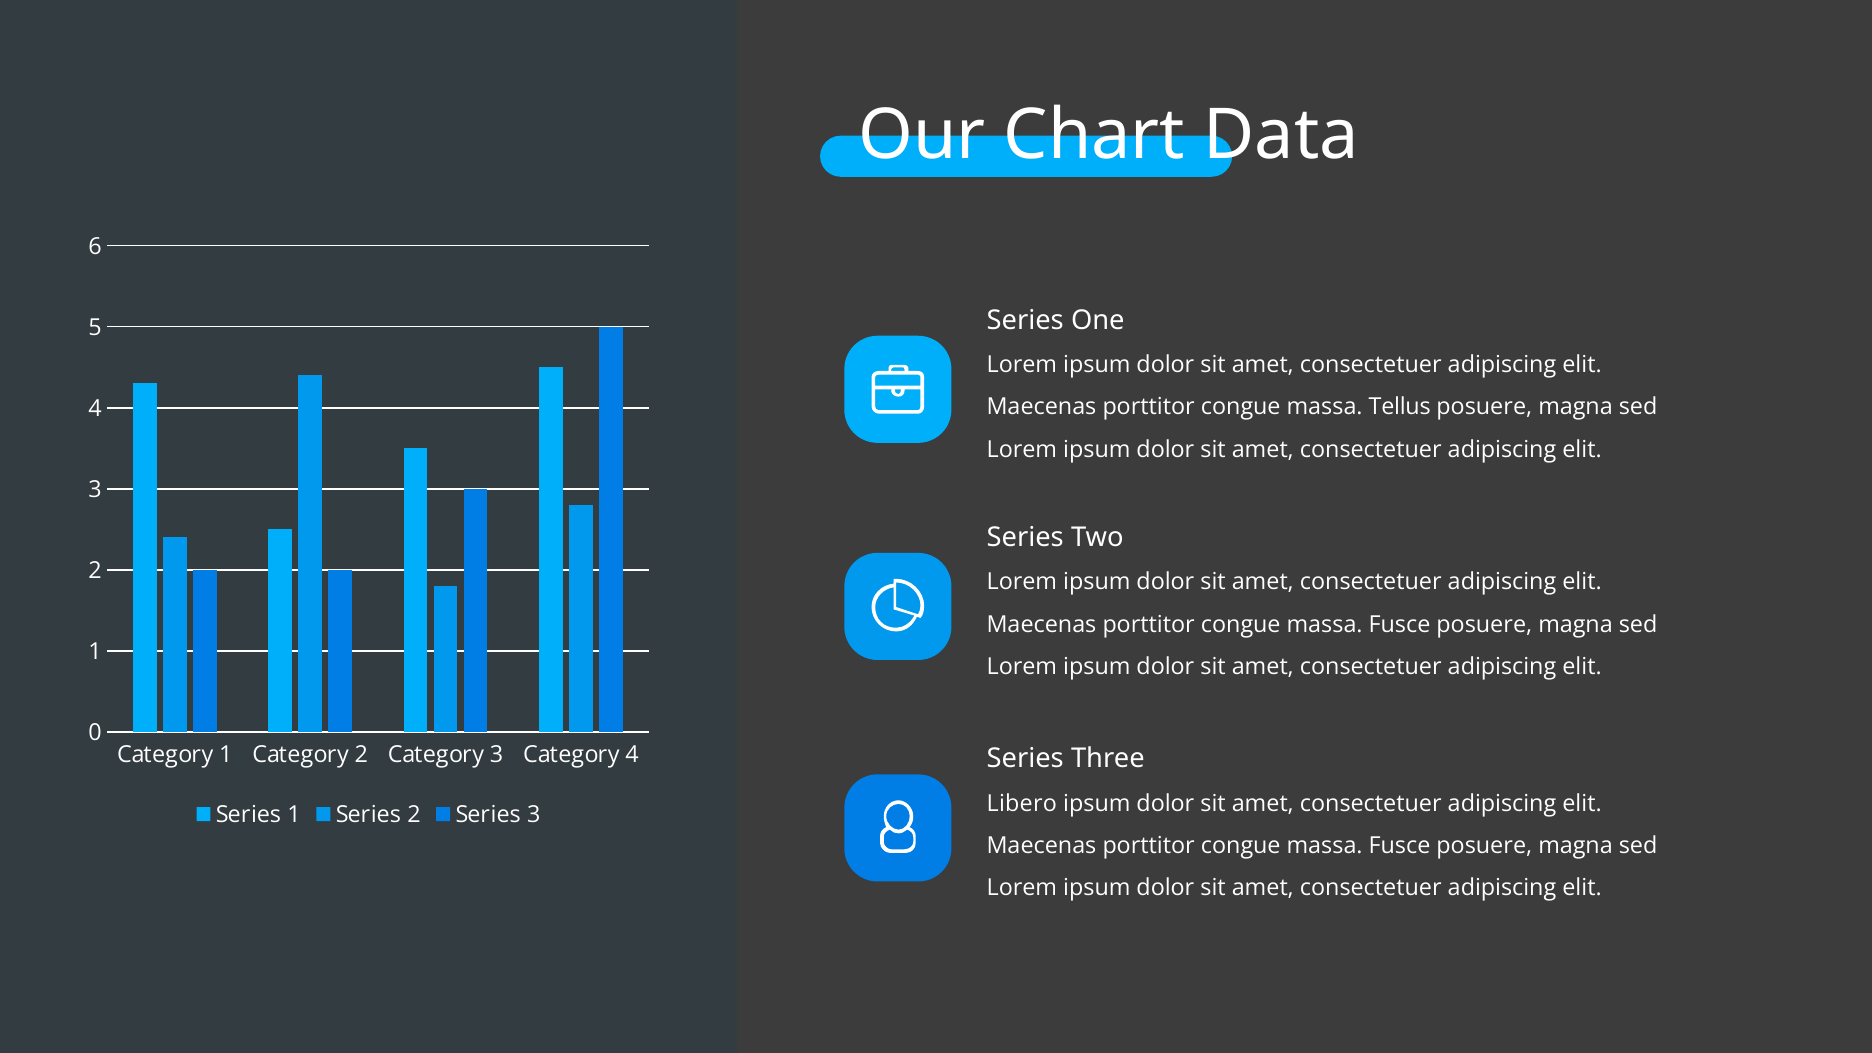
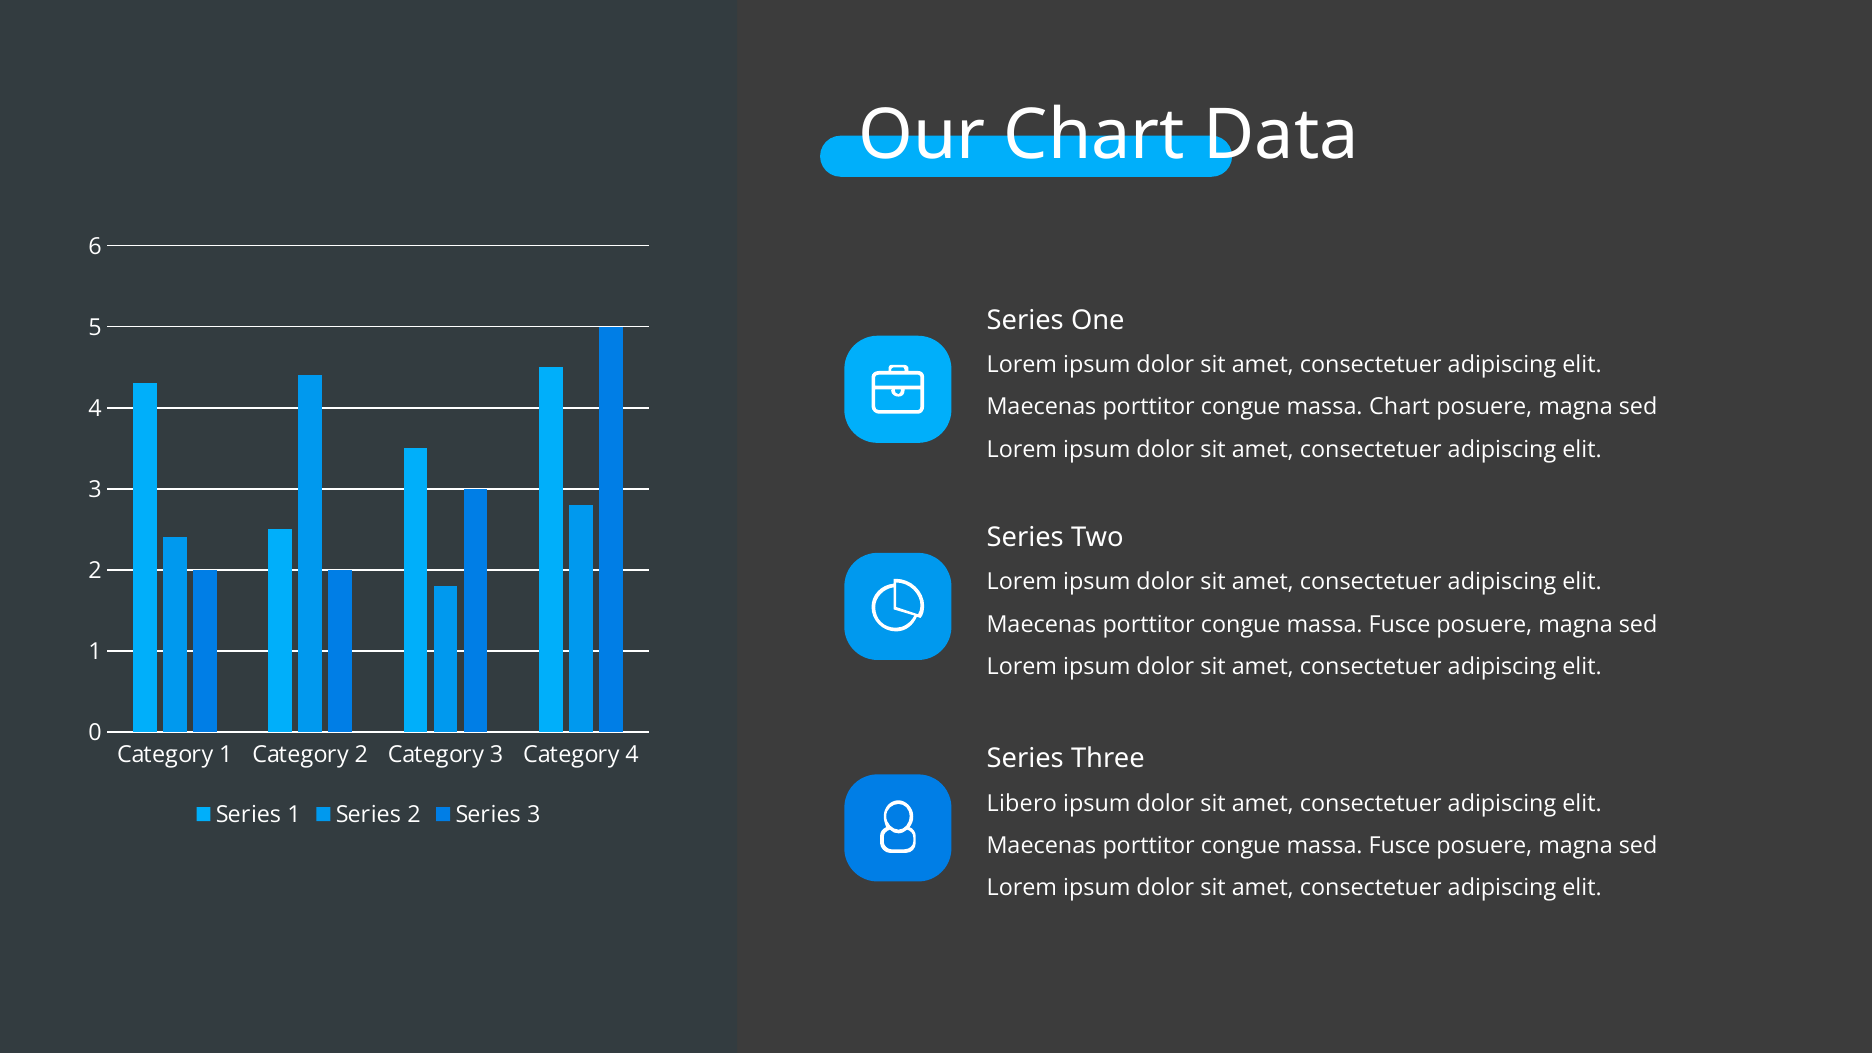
massa Tellus: Tellus -> Chart (1399, 407)
